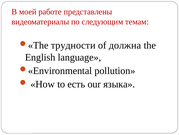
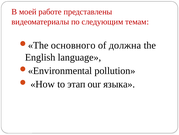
трудности: трудности -> основного (73, 45)
есть: есть -> этап (76, 84)
